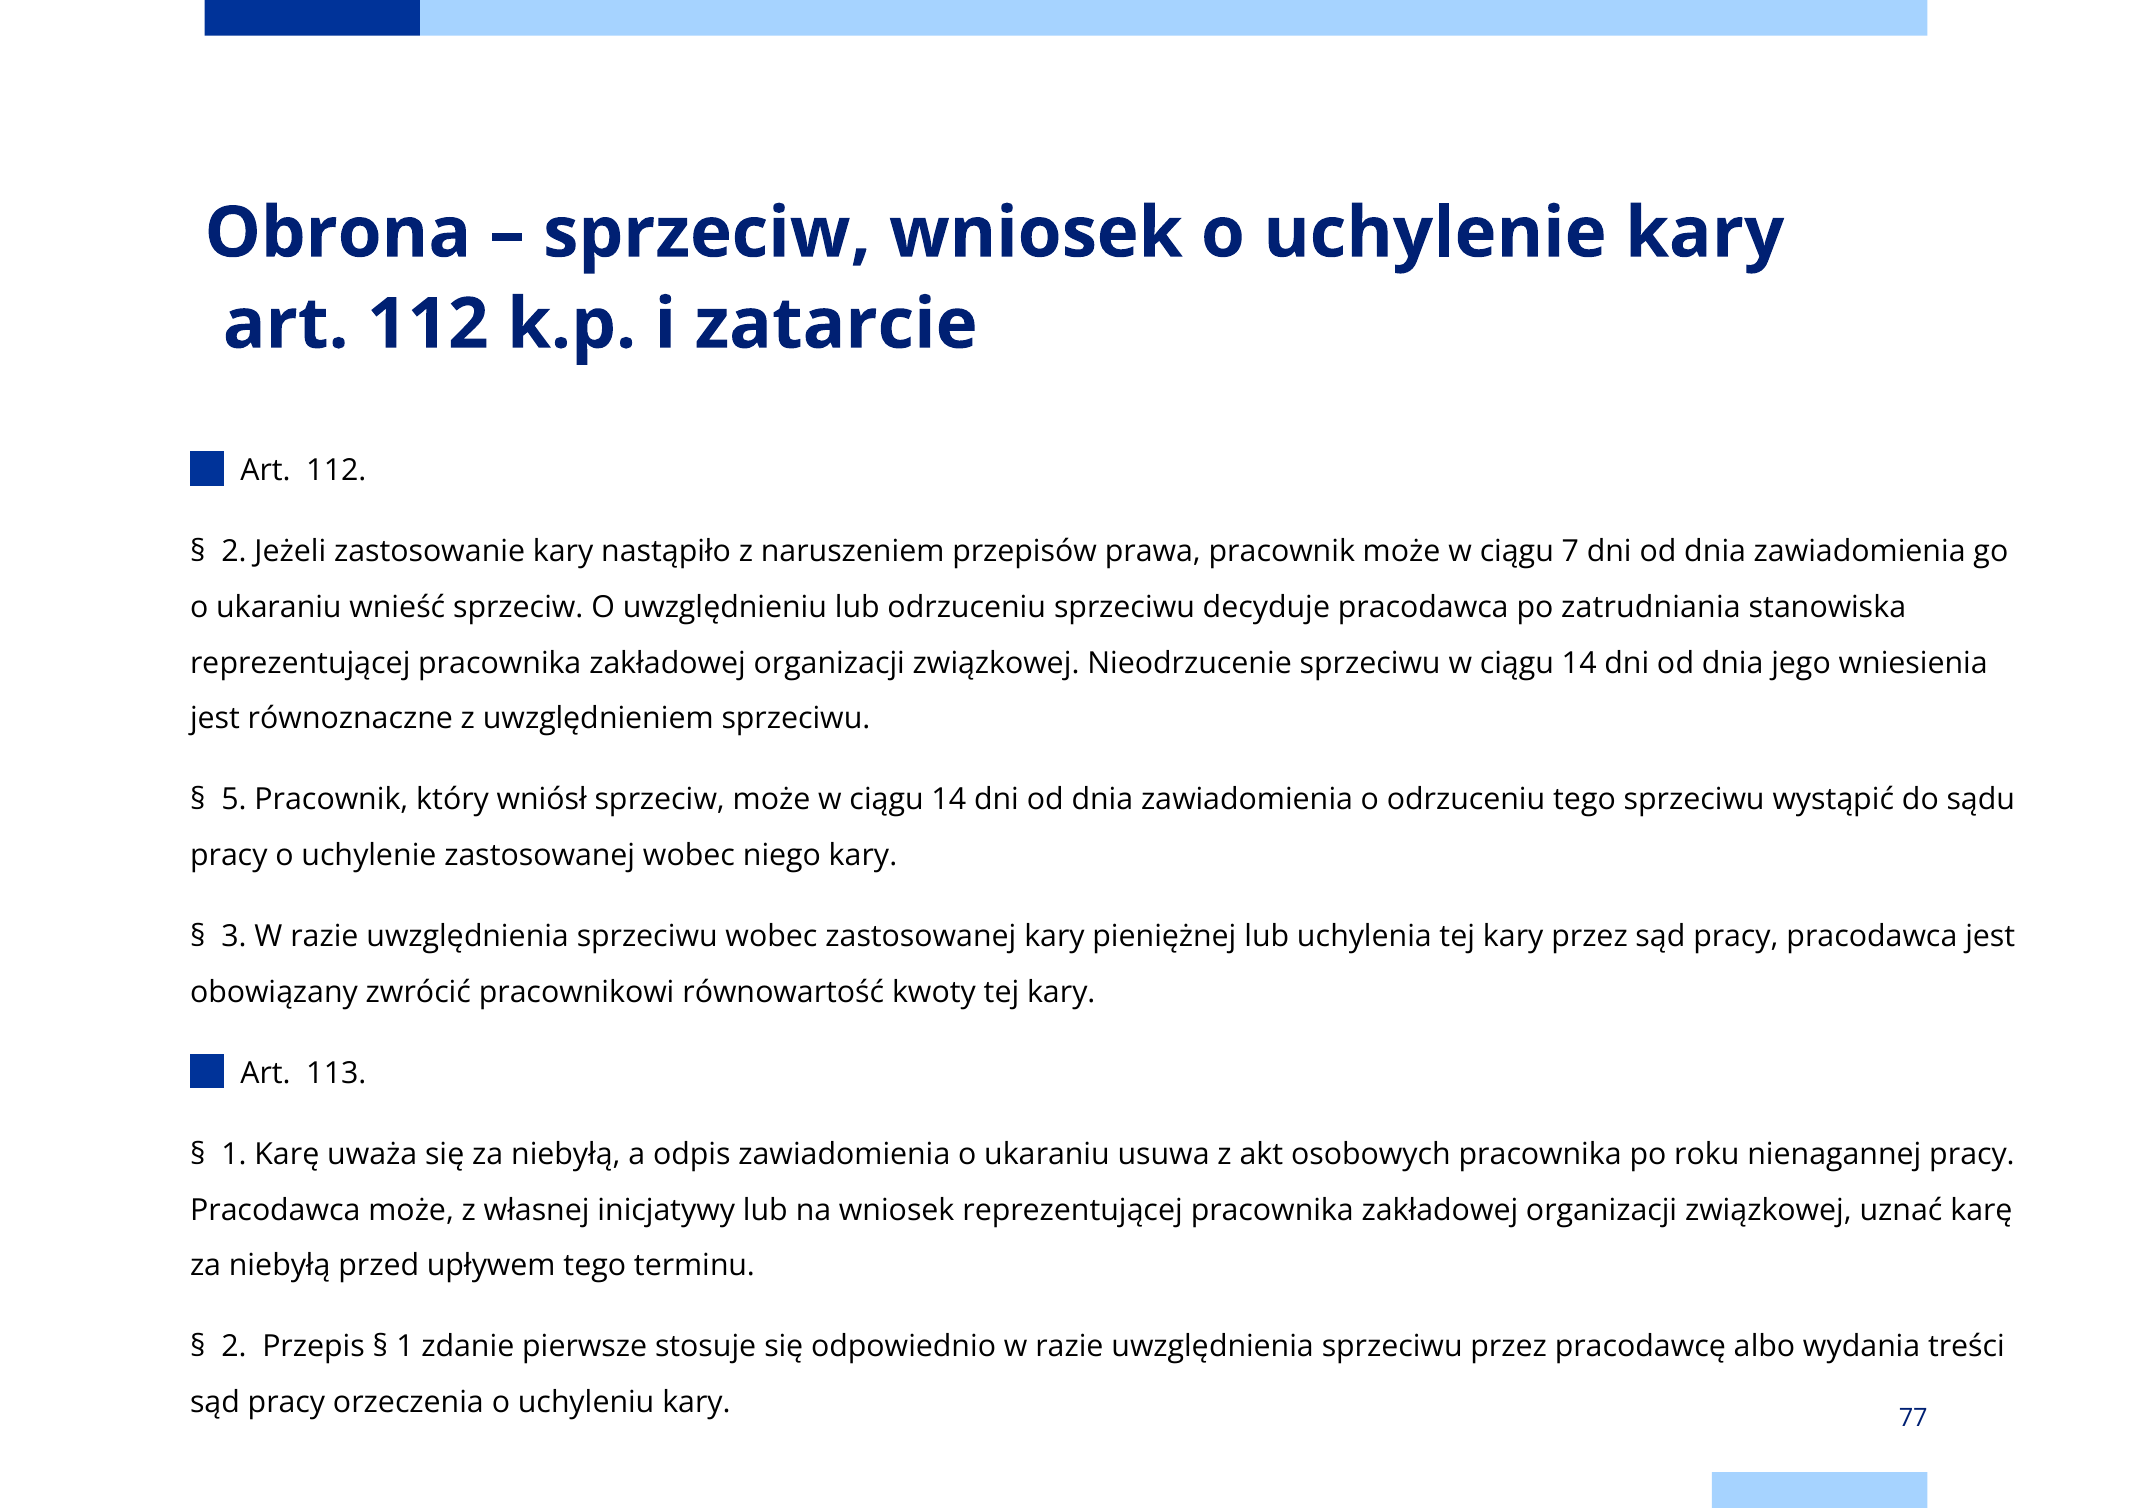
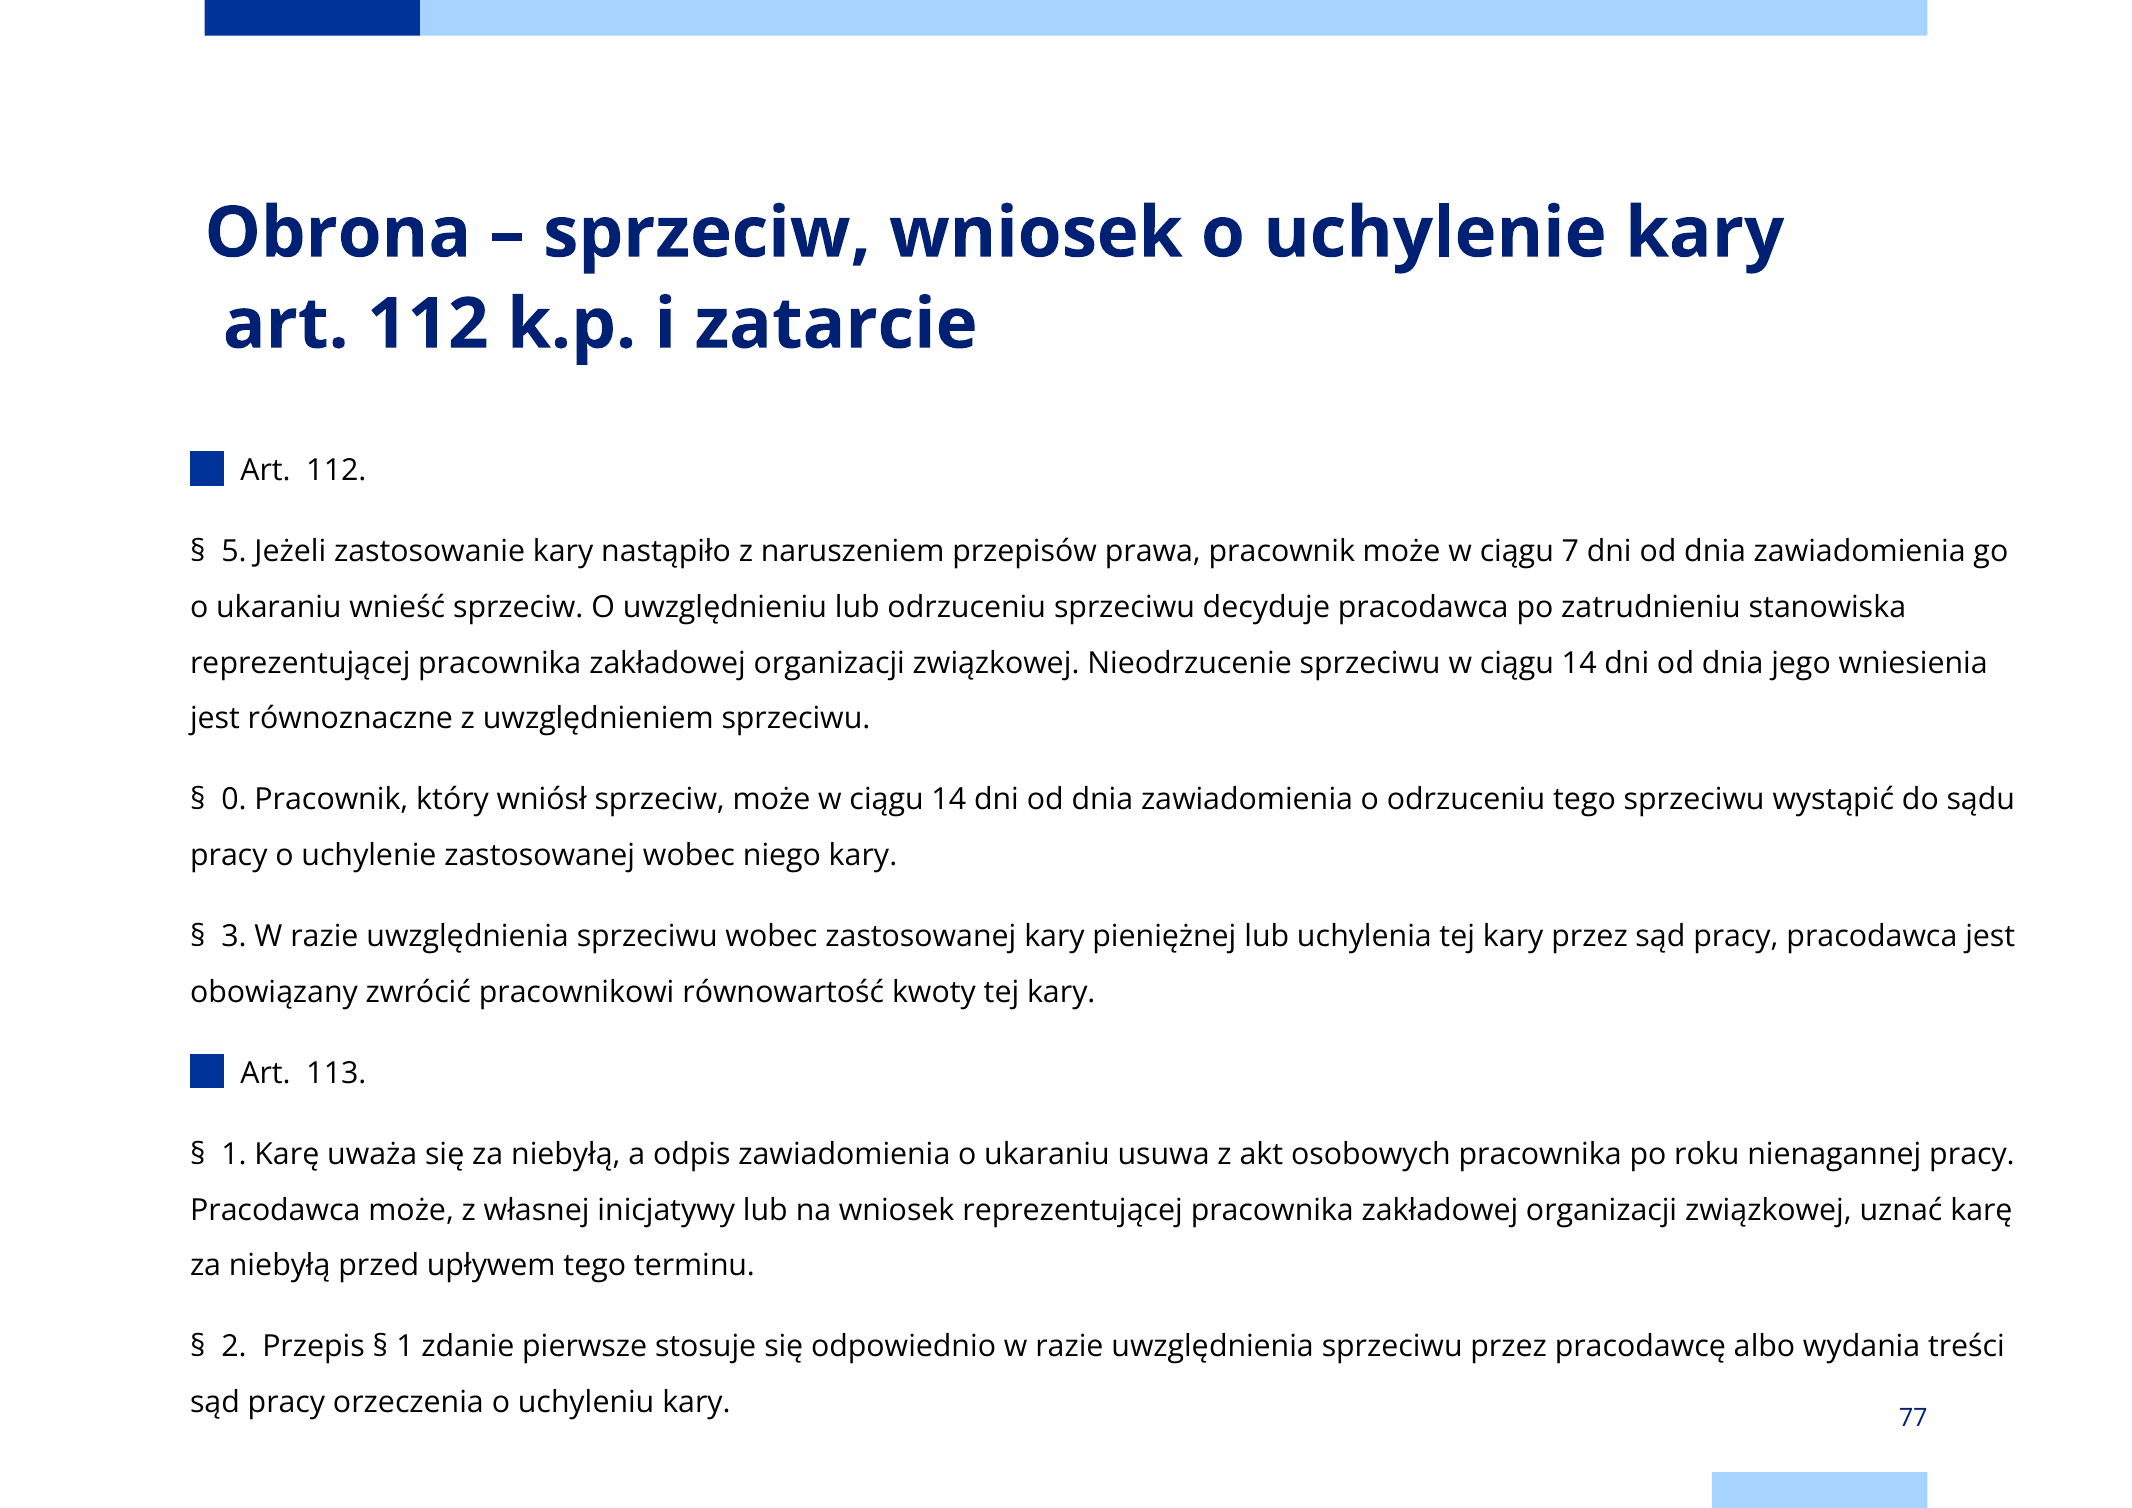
2: 2 -> 5 (234, 551)
zatrudniania: zatrudniania -> zatrudnieniu (1651, 607)
5: 5 -> 0 (234, 800)
